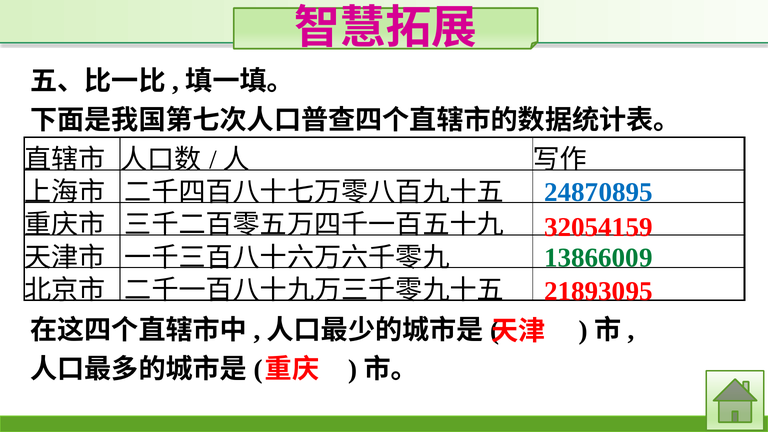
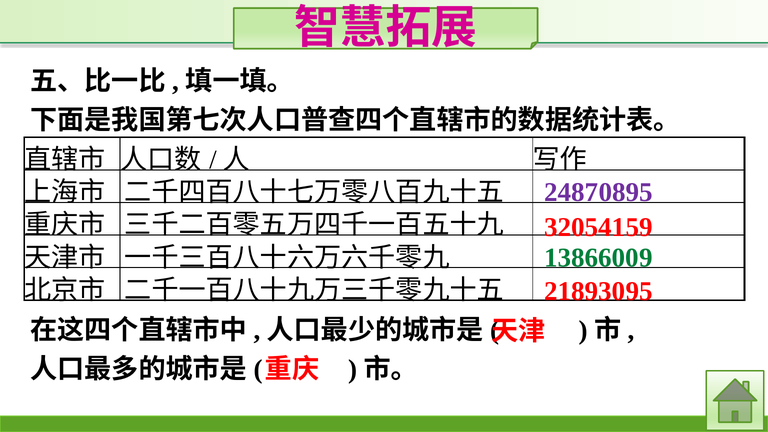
24870895 colour: blue -> purple (599, 192)
